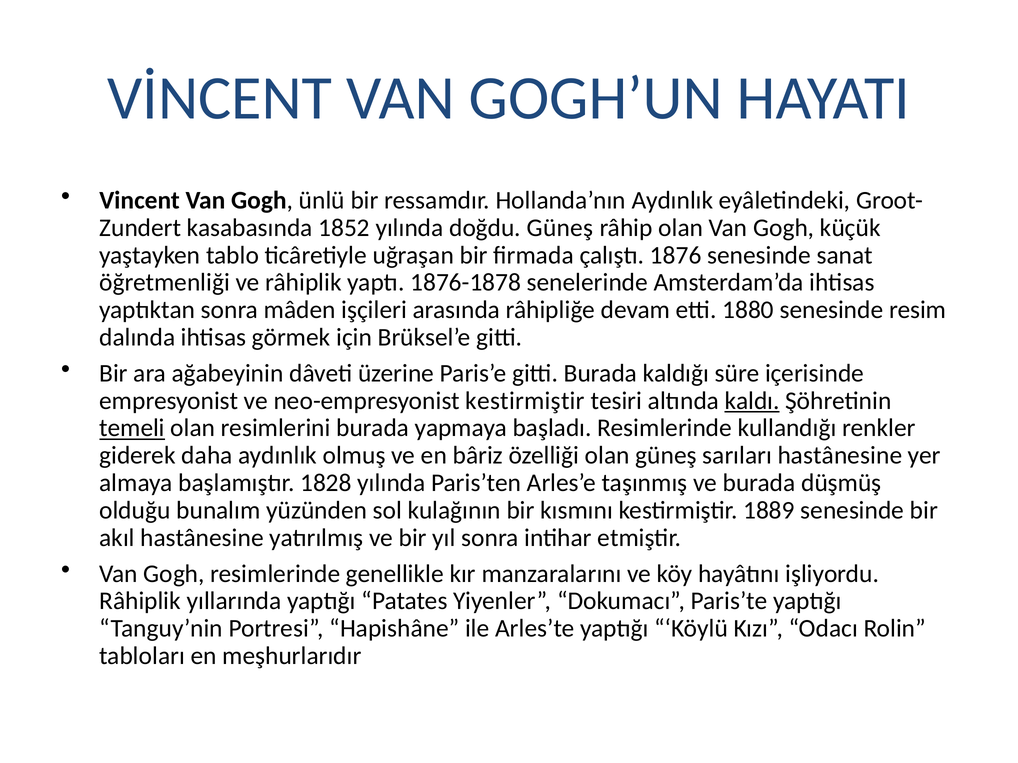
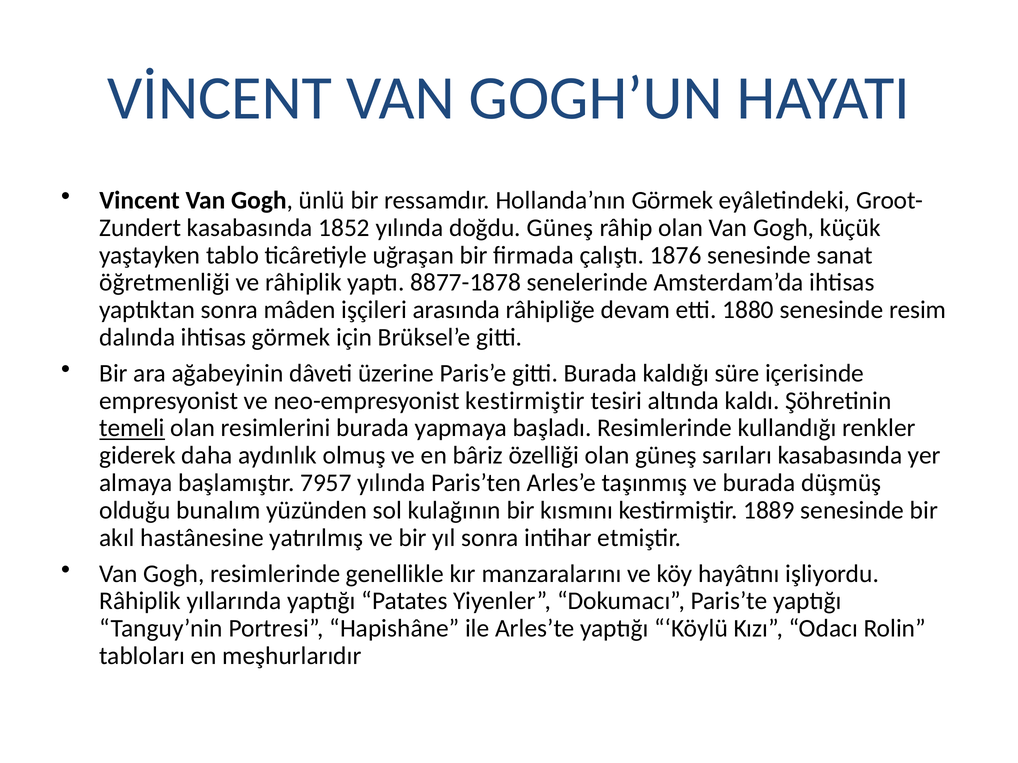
Hollanda’nın Aydınlık: Aydınlık -> Görmek (672, 200)
1876-1878: 1876-1878 -> 8877-1878 (466, 283)
kaldı underline: present -> none (752, 401)
sarıları hastânesine: hastânesine -> kasabasında (840, 456)
1828: 1828 -> 7957 (326, 483)
